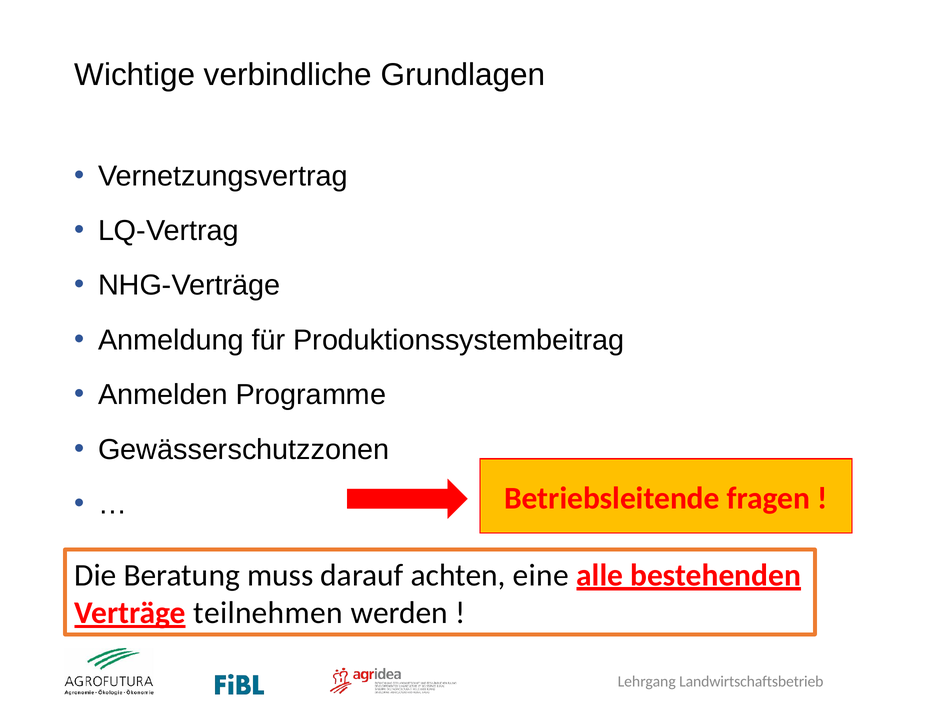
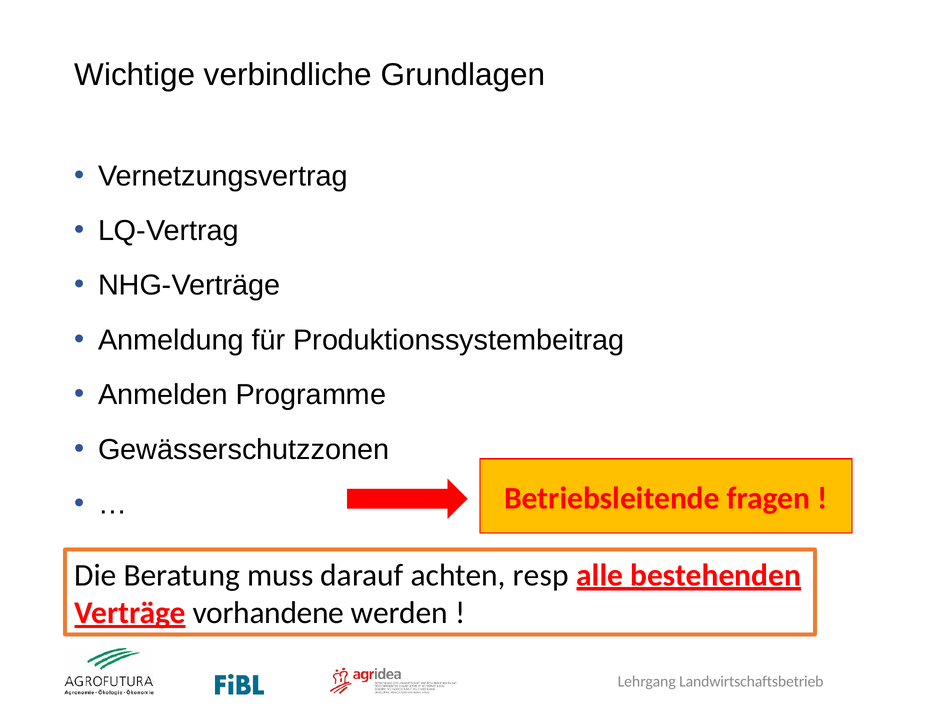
eine: eine -> resp (541, 575)
teilnehmen: teilnehmen -> vorhandene (268, 613)
